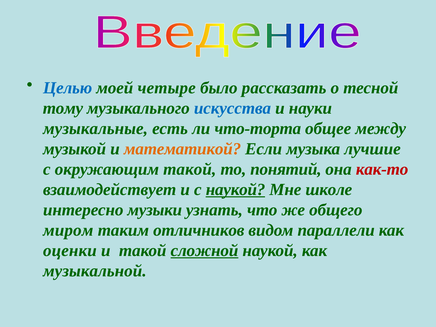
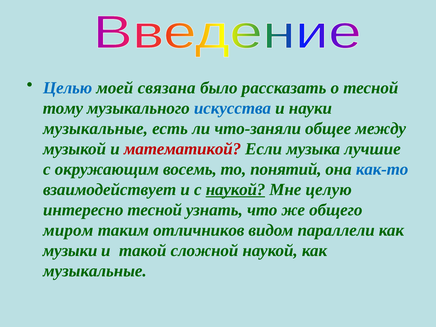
четыре: четыре -> связана (167, 88)
что-торта: что-торта -> что-заняли (258, 129)
математикой colour: orange -> red (182, 149)
окружающим такой: такой -> восемь (190, 169)
как-то colour: red -> blue (382, 169)
школе: школе -> целую (329, 190)
интересно музыки: музыки -> тесной (155, 210)
оценки: оценки -> музыки (70, 251)
сложной underline: present -> none (204, 251)
музыкальной: музыкальной -> музыкальные (95, 271)
